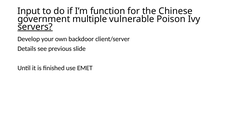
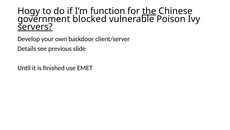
Input: Input -> Hogy (29, 11)
the underline: none -> present (149, 11)
multiple: multiple -> blocked (90, 19)
